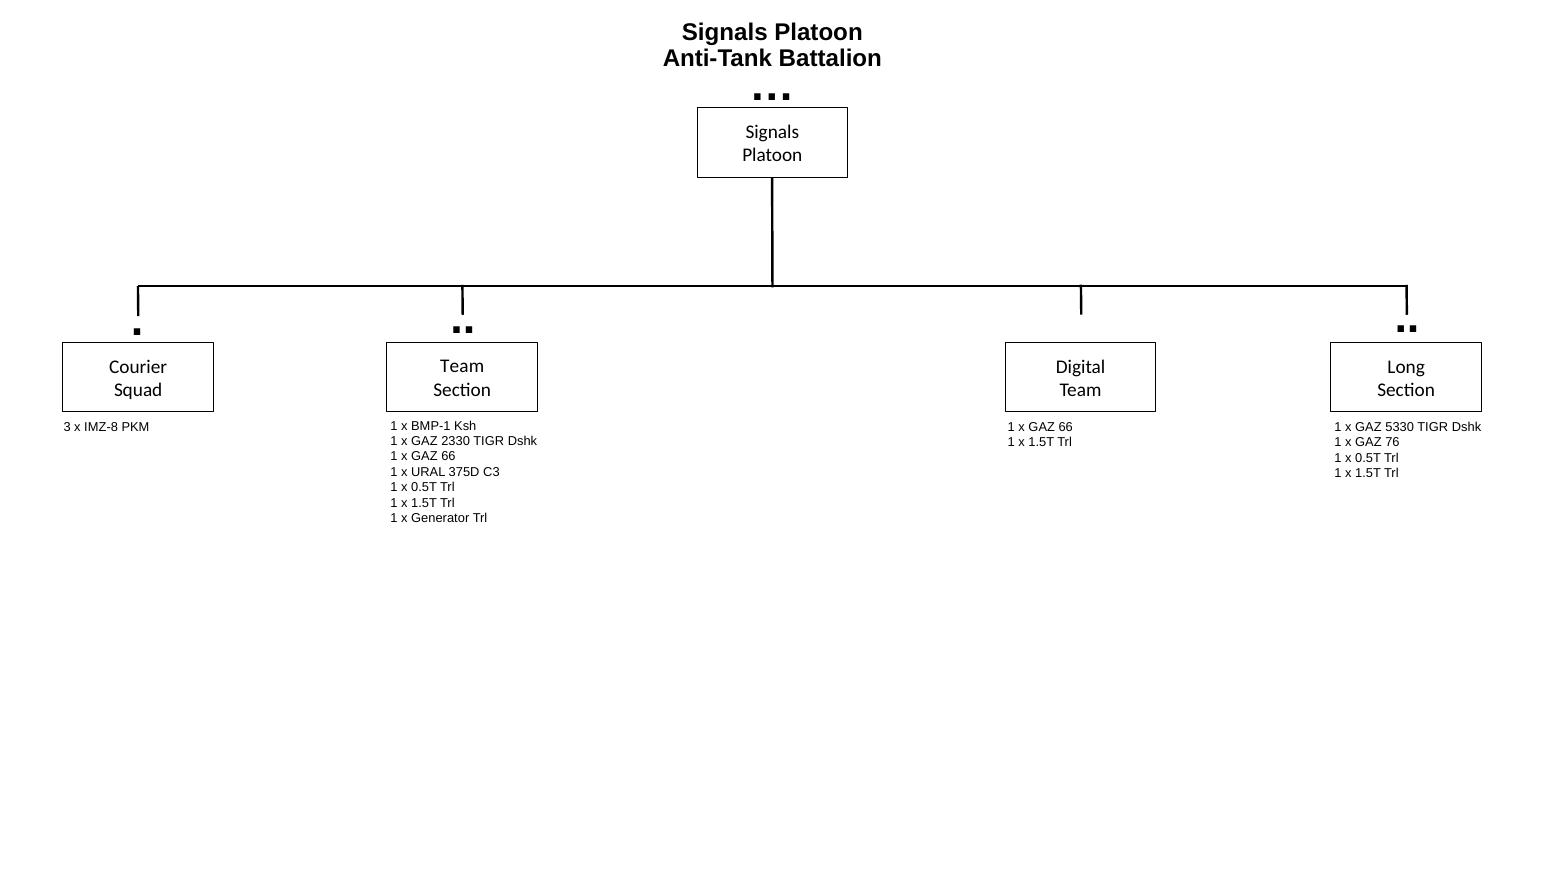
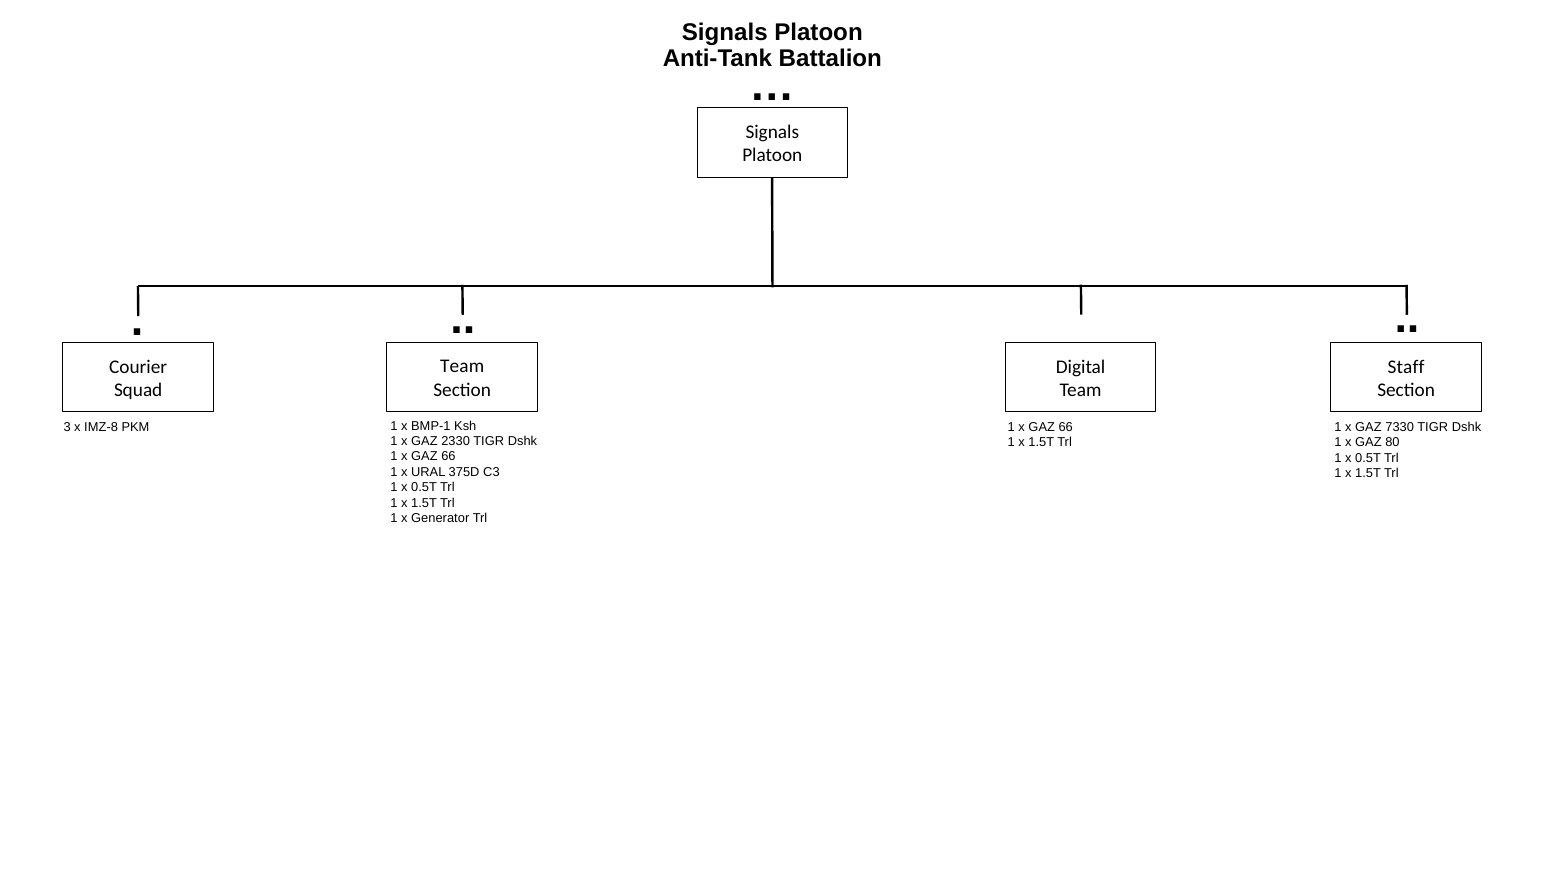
Long: Long -> Staff (1406, 367)
5330: 5330 -> 7330 (1400, 427)
76: 76 -> 80 (1392, 442)
